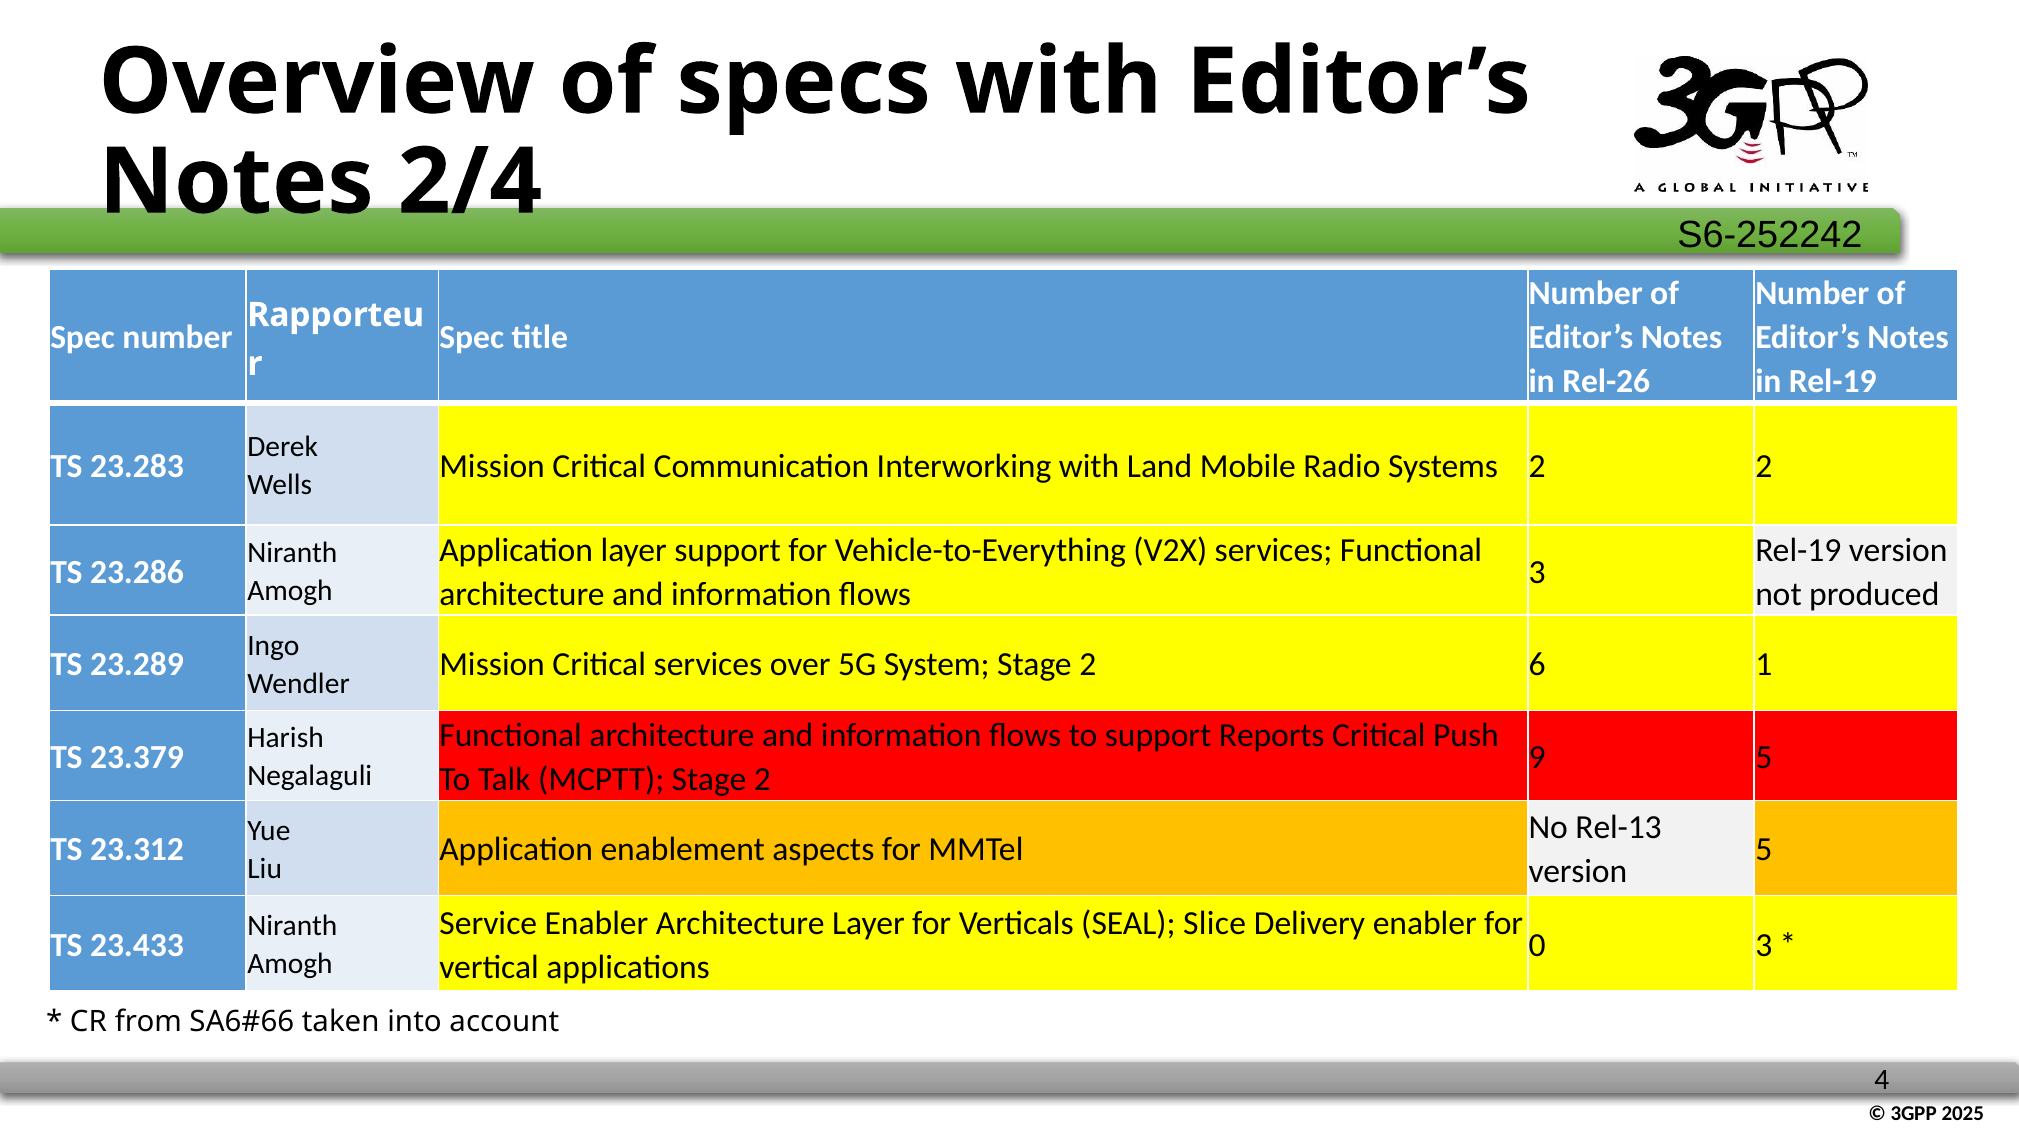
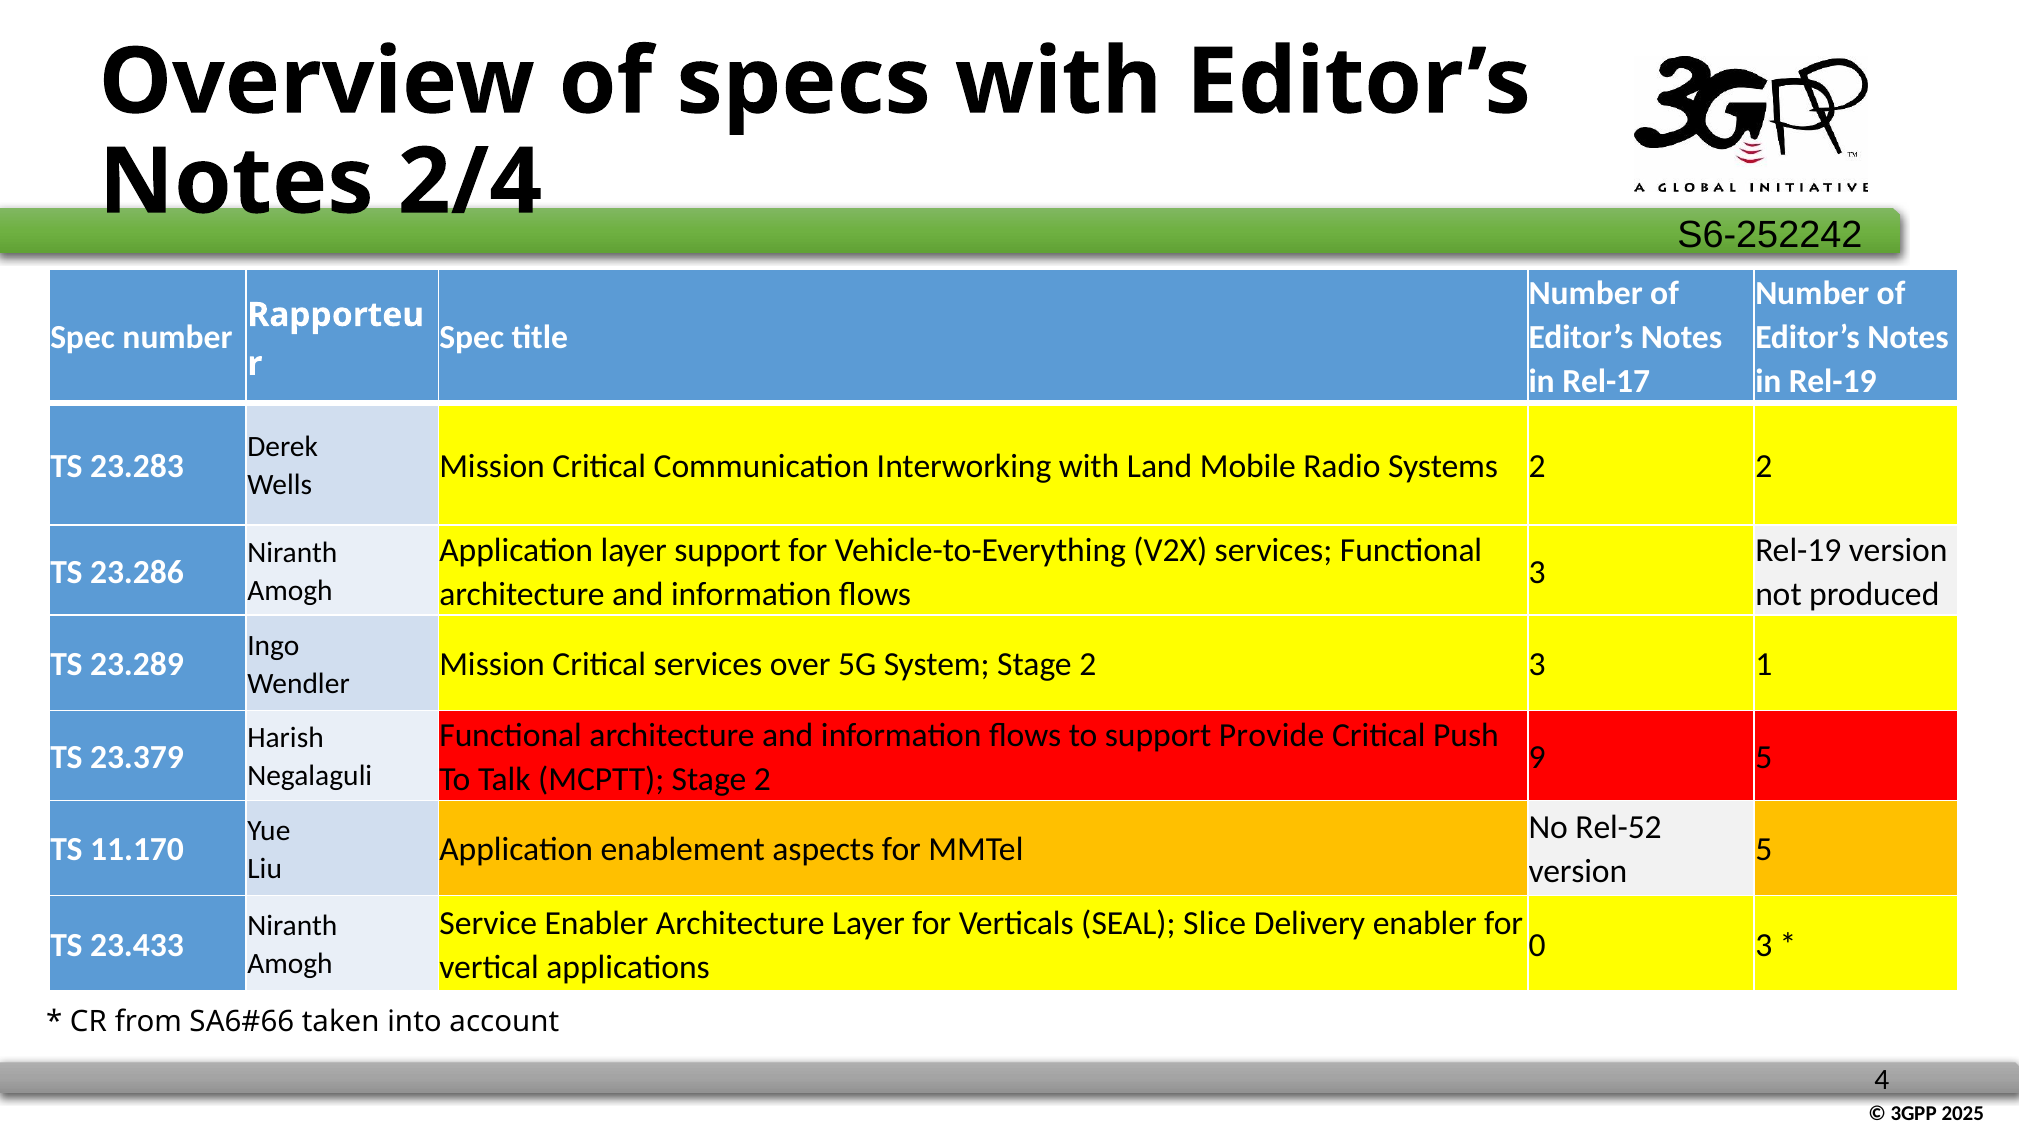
Rel-26: Rel-26 -> Rel-17 (1606, 382)
2 6: 6 -> 3 (1537, 665)
Reports: Reports -> Provide (1272, 735)
Rel-13: Rel-13 -> Rel-52 (1619, 828)
23.312: 23.312 -> 11.170 (137, 850)
